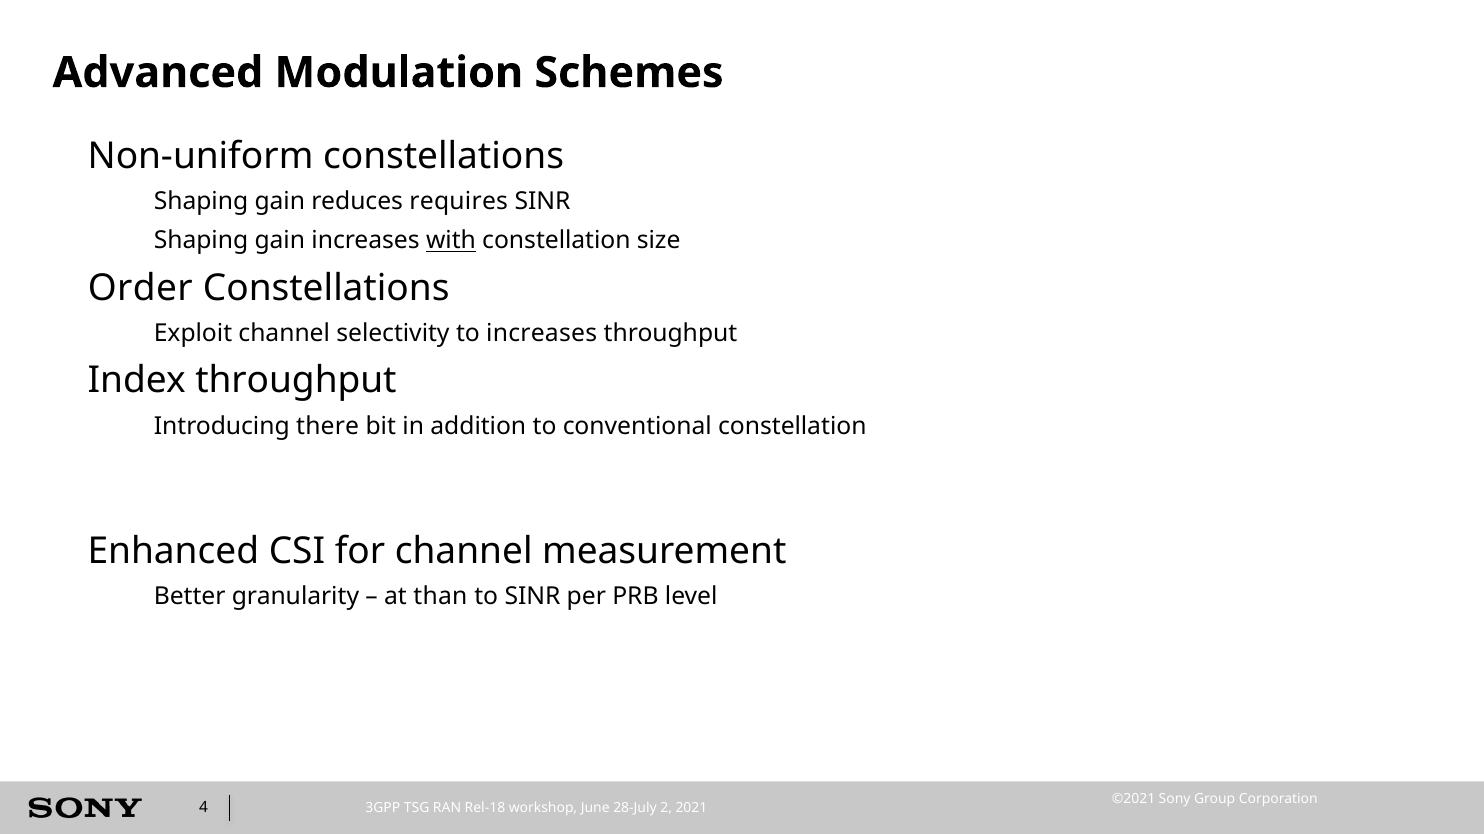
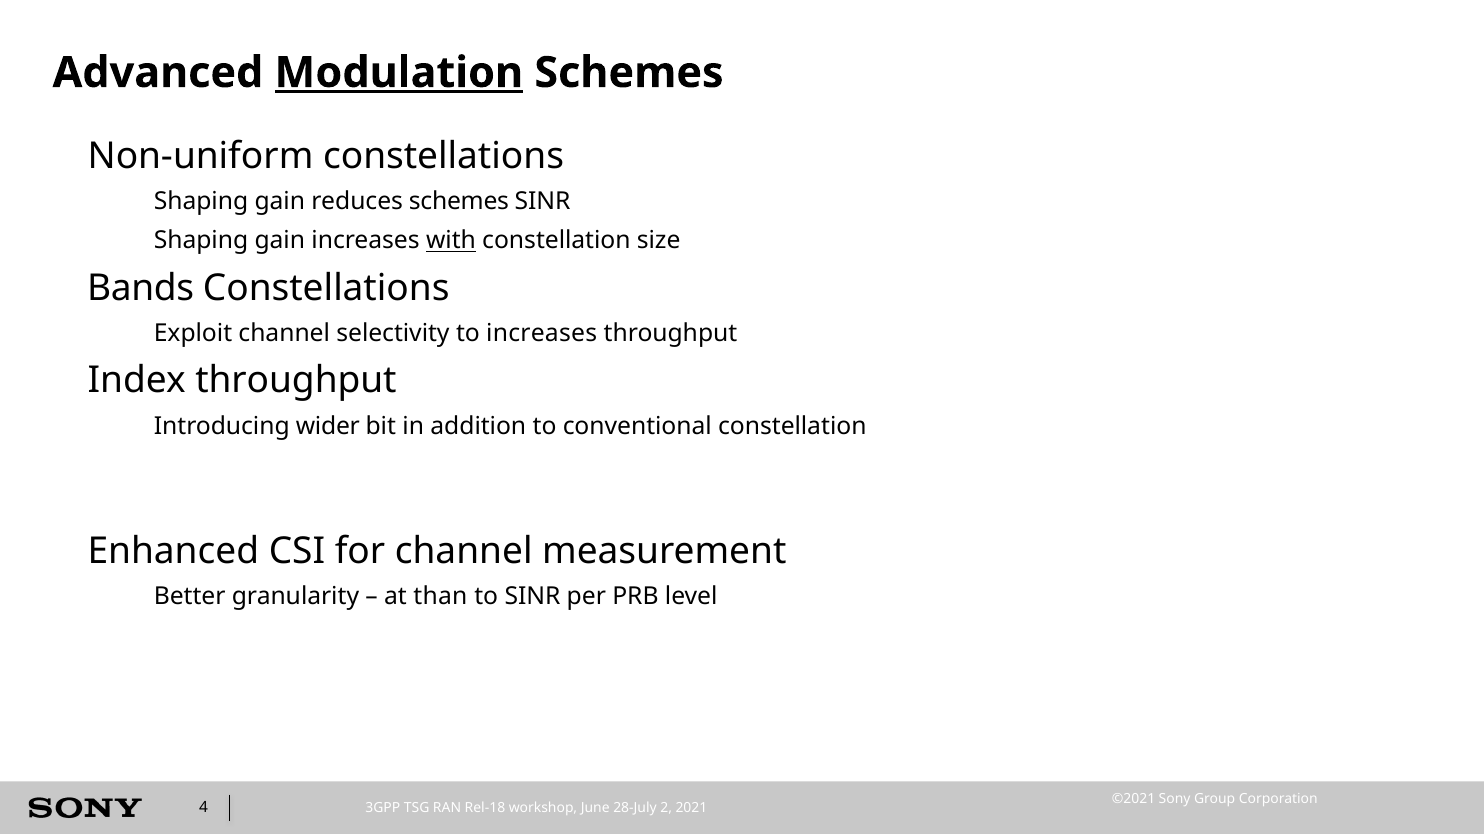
Modulation underline: none -> present (399, 73)
reduces requires: requires -> schemes (459, 202)
Order: Order -> Bands (141, 288)
there: there -> wider (328, 426)
